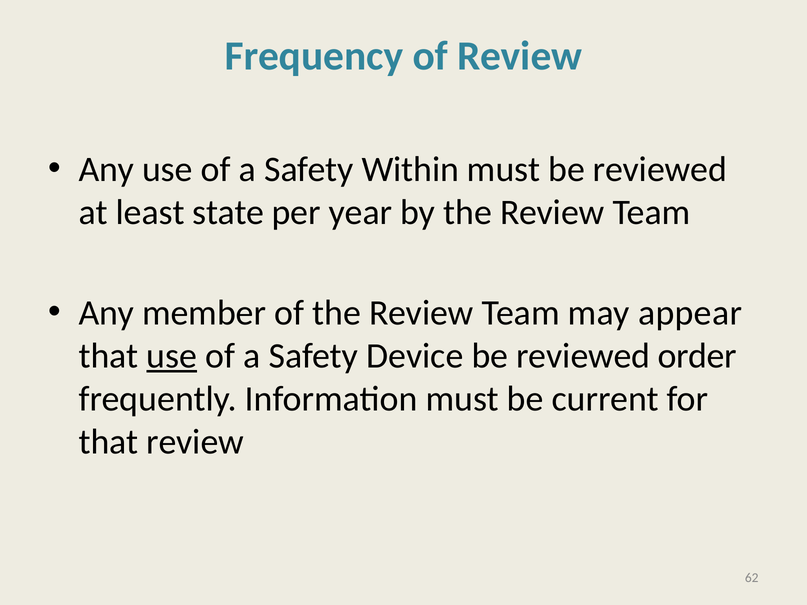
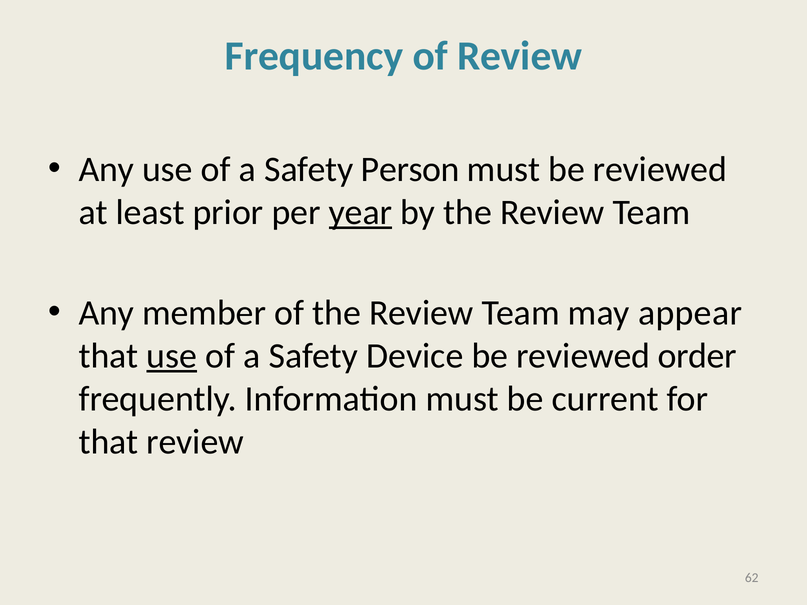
Within: Within -> Person (410, 169)
state: state -> prior (228, 212)
year underline: none -> present (361, 212)
